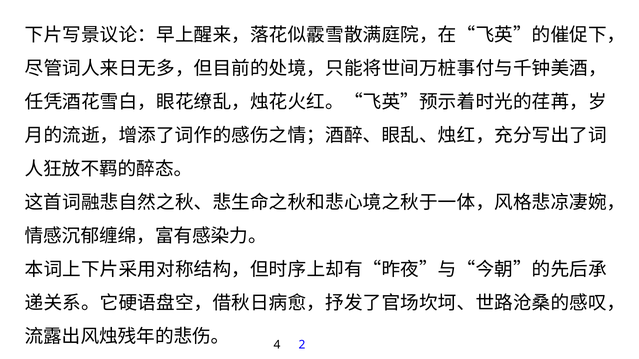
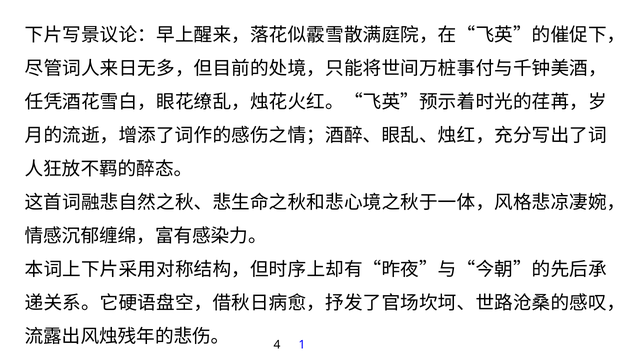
2: 2 -> 1 (302, 345)
